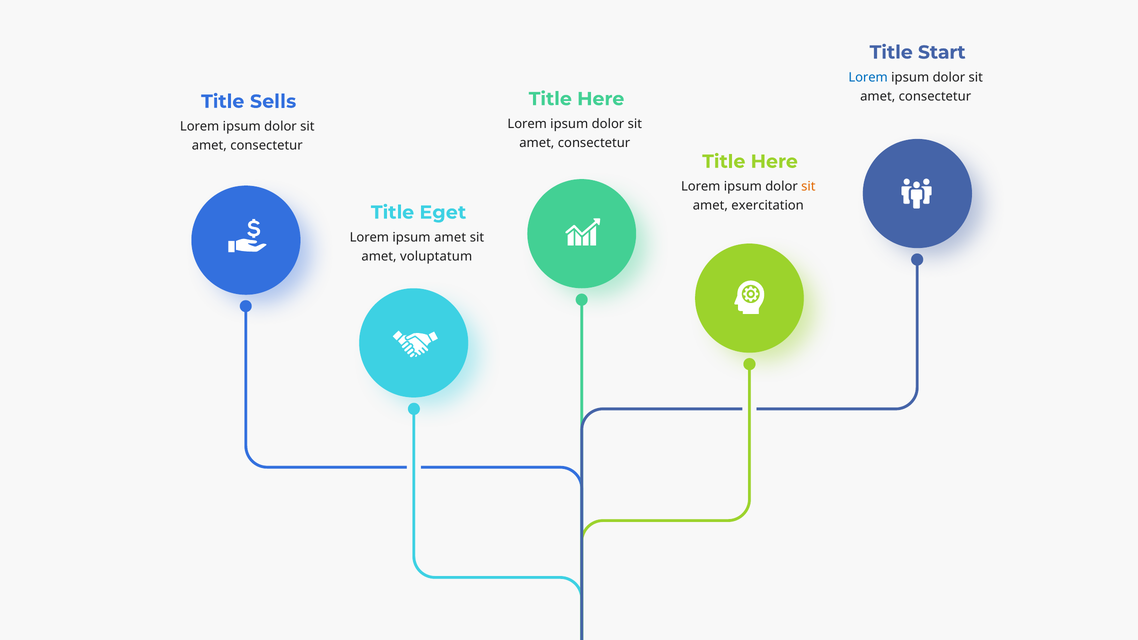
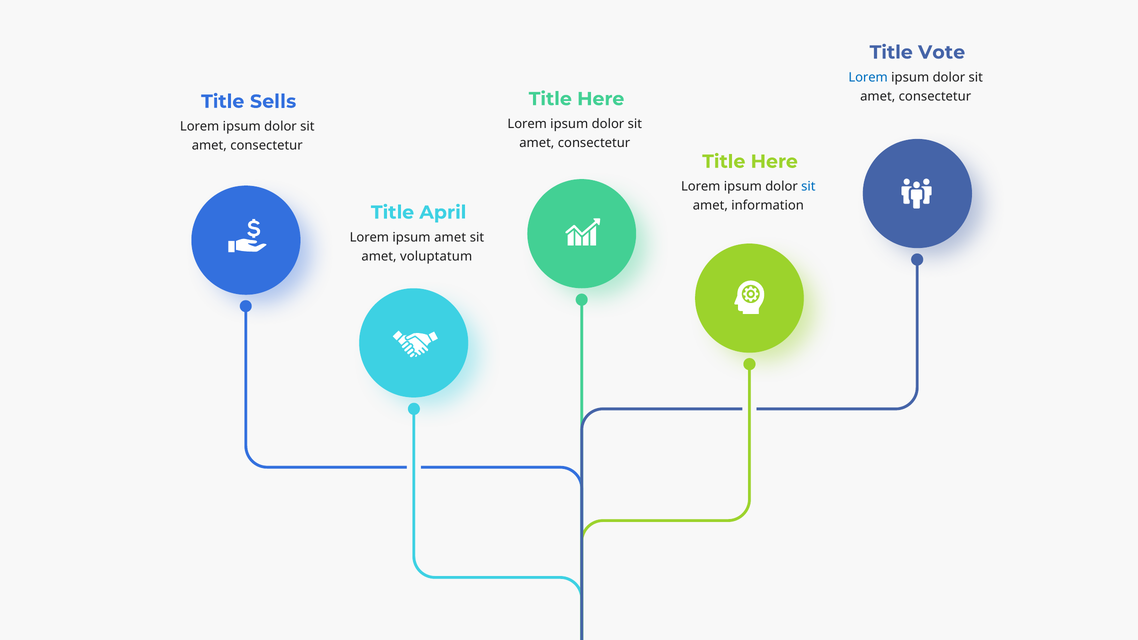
Start: Start -> Vote (942, 52)
sit colour: orange -> blue (808, 187)
exercitation: exercitation -> information (768, 205)
Eget: Eget -> April (443, 212)
